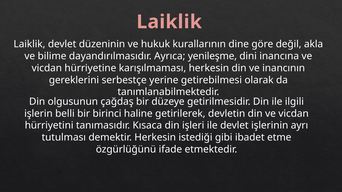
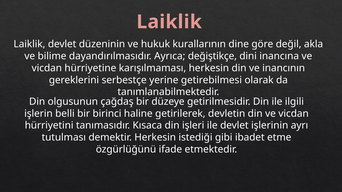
yenileşme: yenileşme -> değiştikçe (212, 56)
